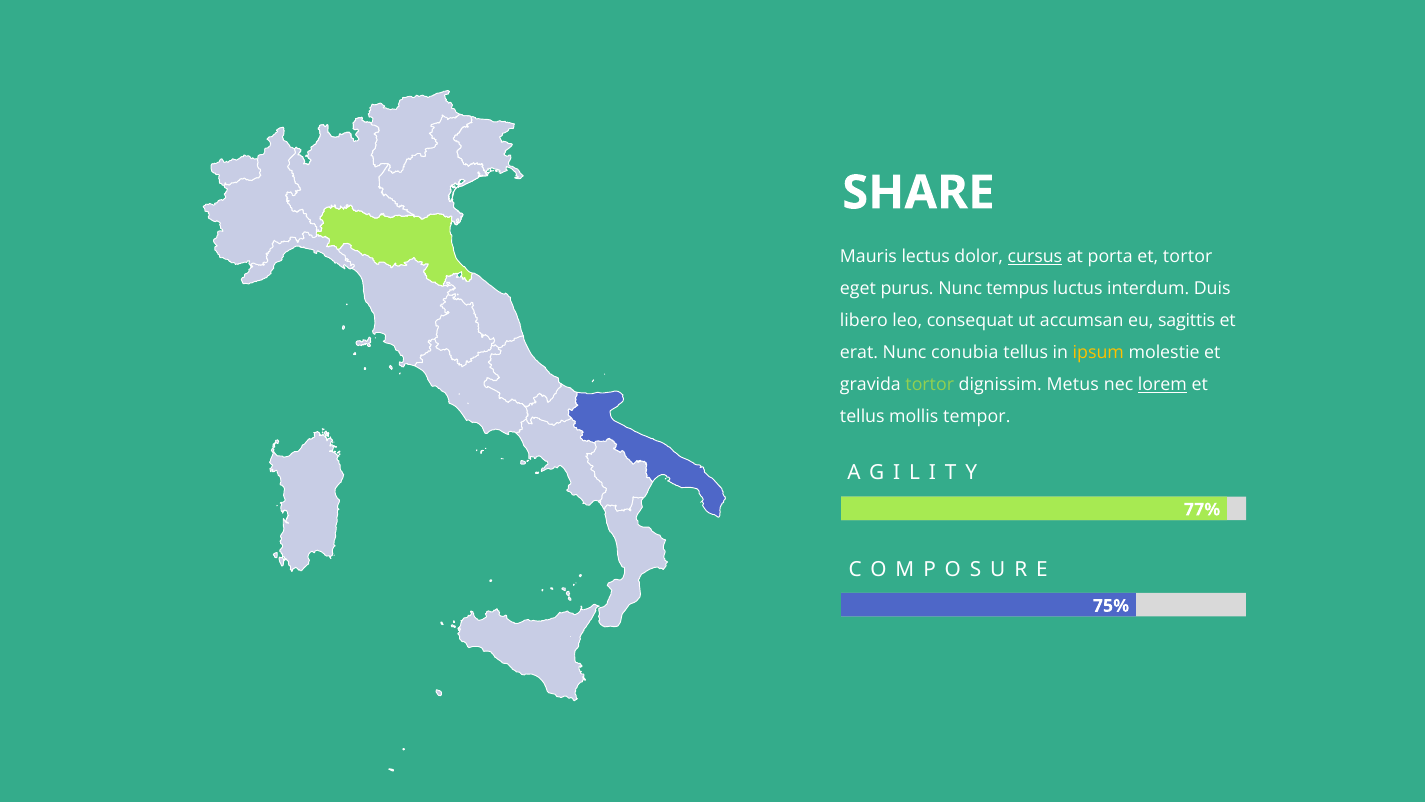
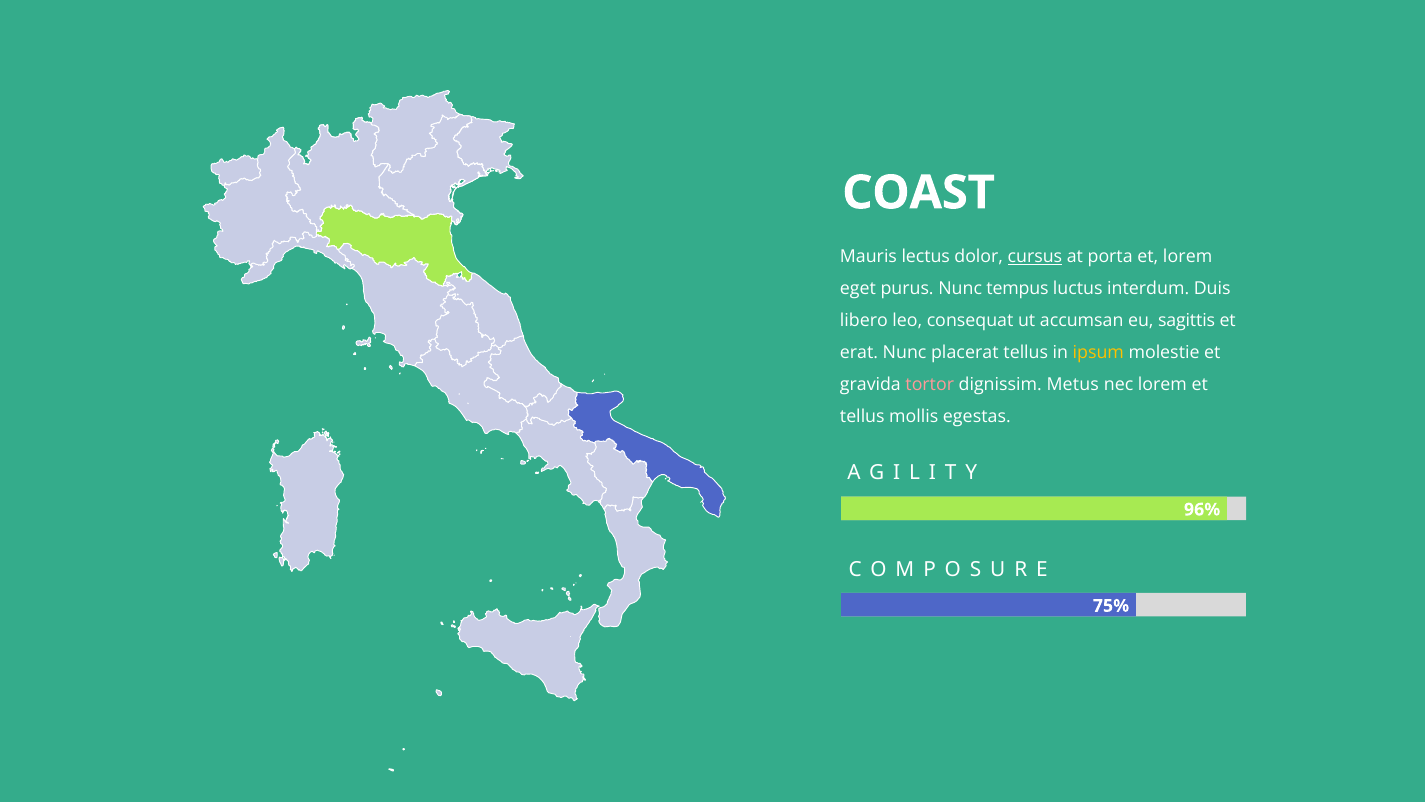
SHARE: SHARE -> COAST (919, 193)
et tortor: tortor -> lorem (1188, 256)
conubia: conubia -> placerat (965, 352)
tortor colour: light green -> pink (930, 384)
lorem underline: present -> none (1162, 384)
tempor: tempor -> egestas (977, 416)
77%: 77% -> 96% (1202, 509)
